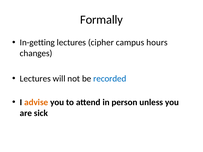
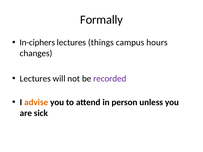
In-getting: In-getting -> In-ciphers (37, 43)
cipher: cipher -> things (101, 43)
recorded colour: blue -> purple (110, 79)
